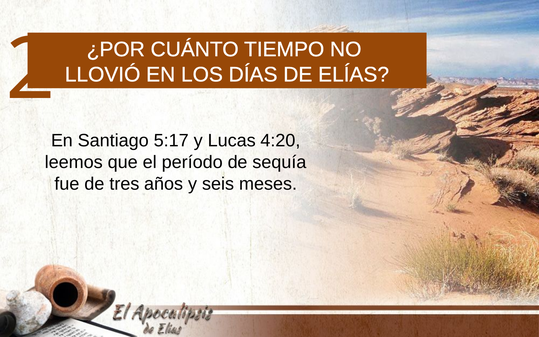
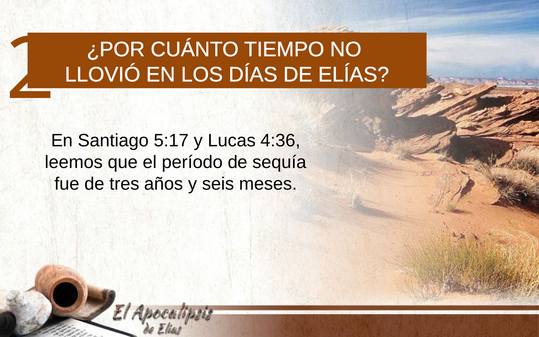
4:20: 4:20 -> 4:36 (281, 141)
